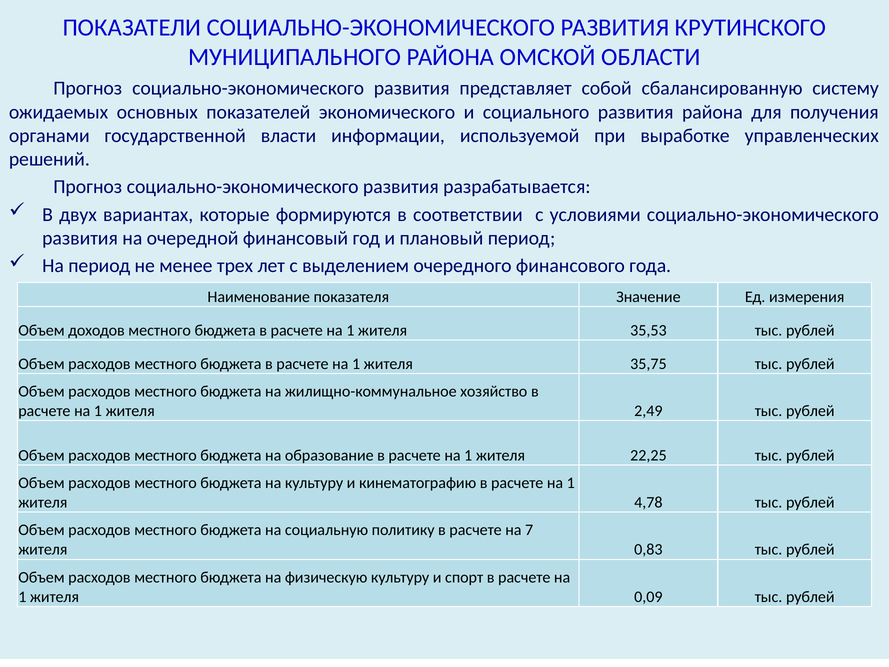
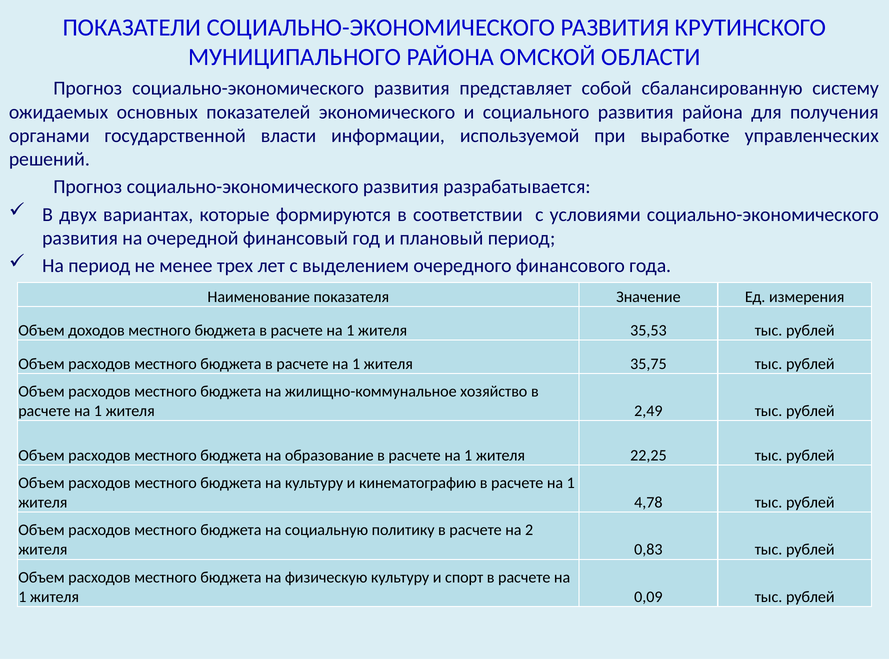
7: 7 -> 2 (529, 530)
